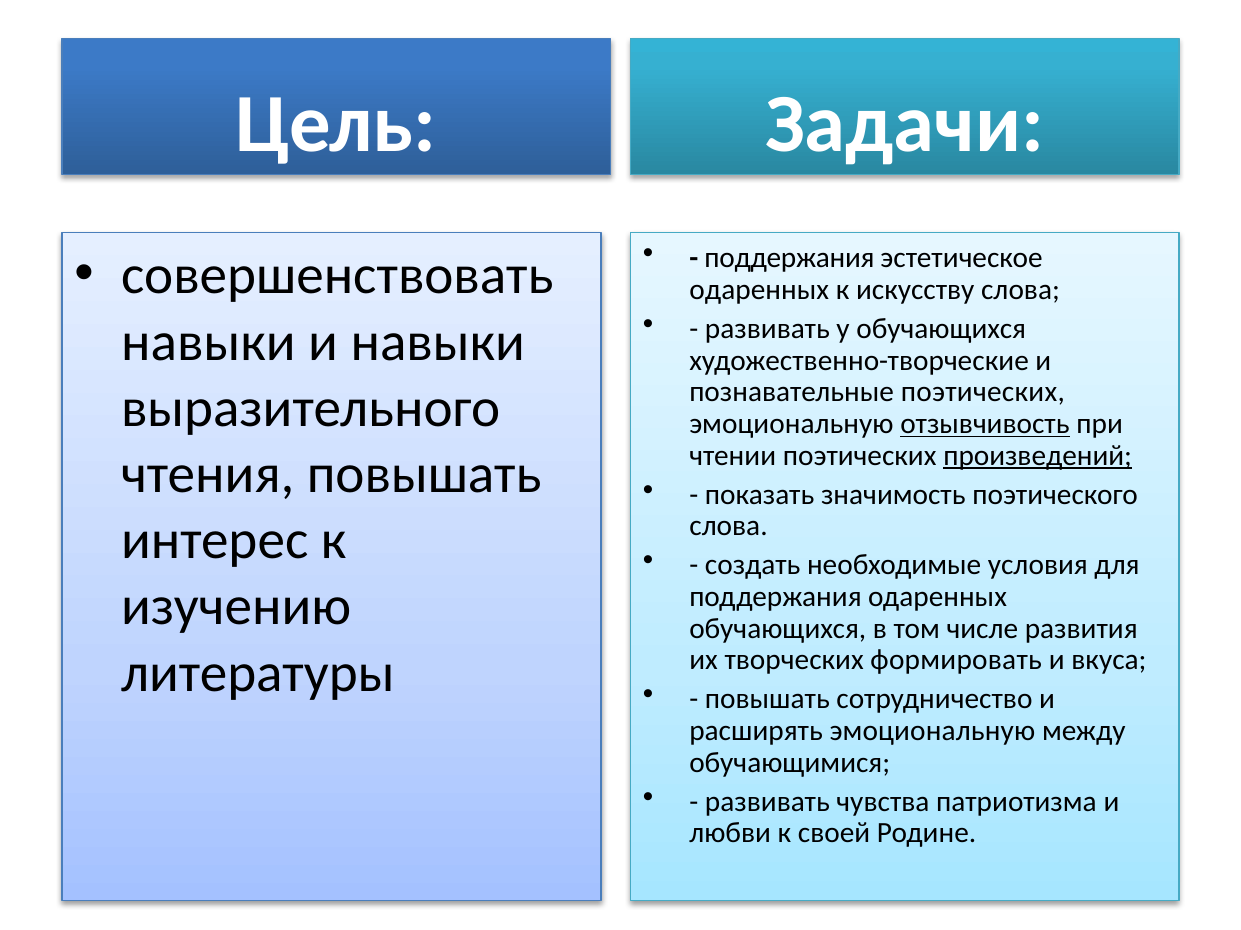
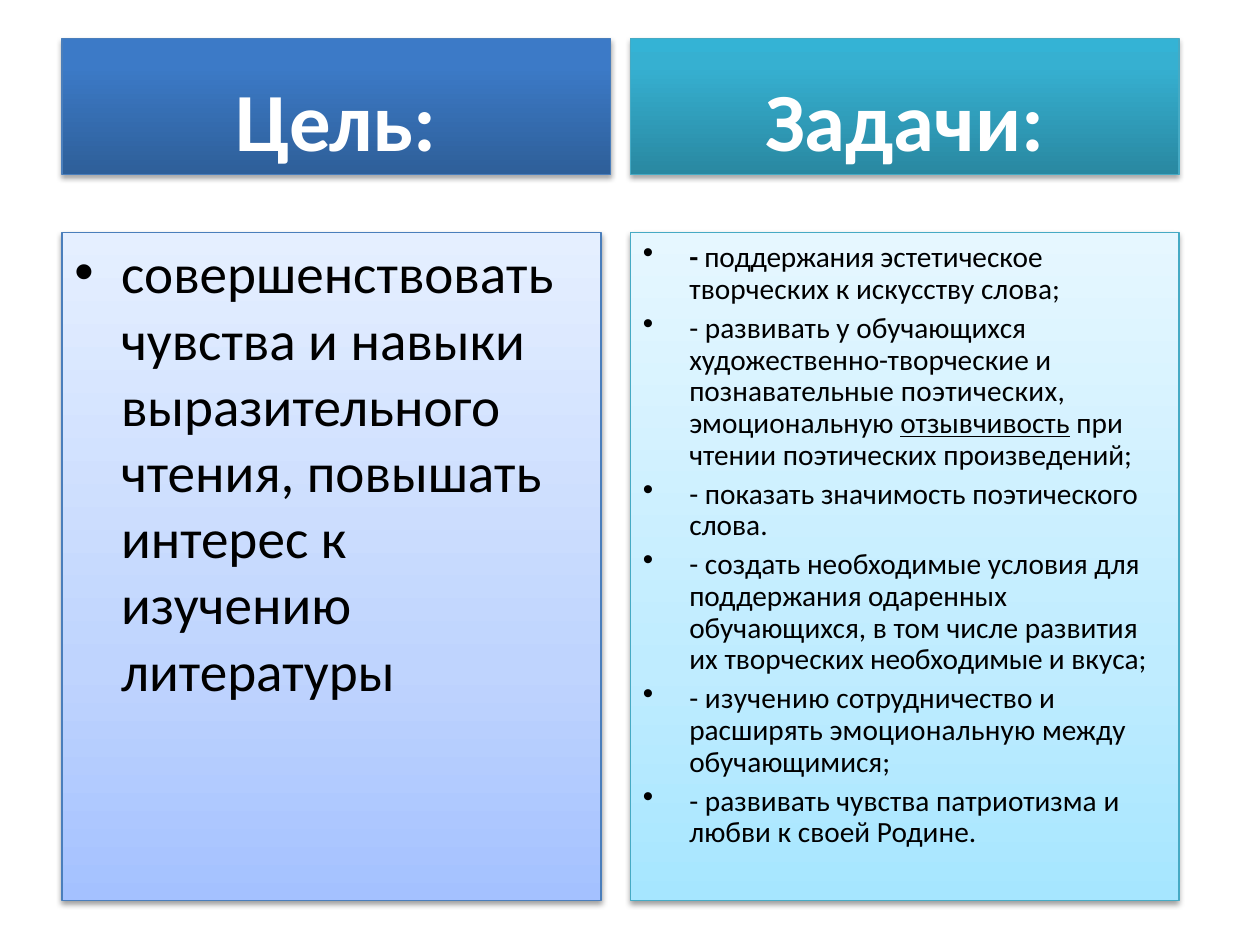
одаренных: одаренных -> творческих (759, 290)
навыки: навыки -> чувства (208, 342)
произведений underline: present -> none (1038, 456)
творческих формировать: формировать -> необходимые (956, 661)
повышать: повышать -> изучению (767, 700)
